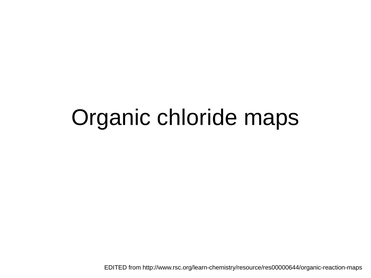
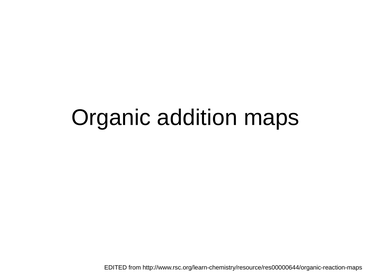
chloride: chloride -> addition (197, 118)
